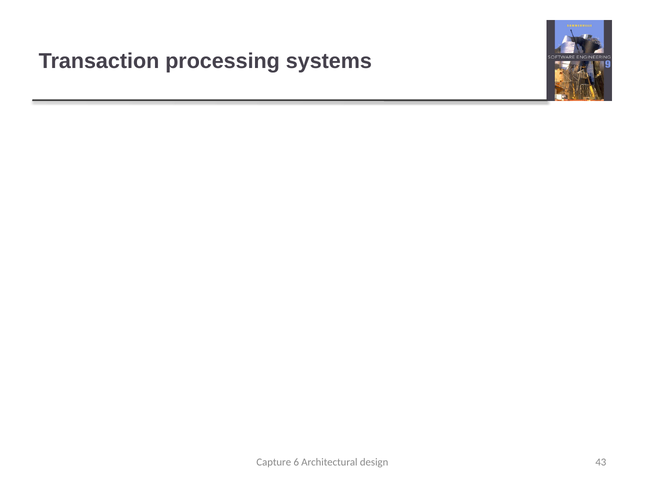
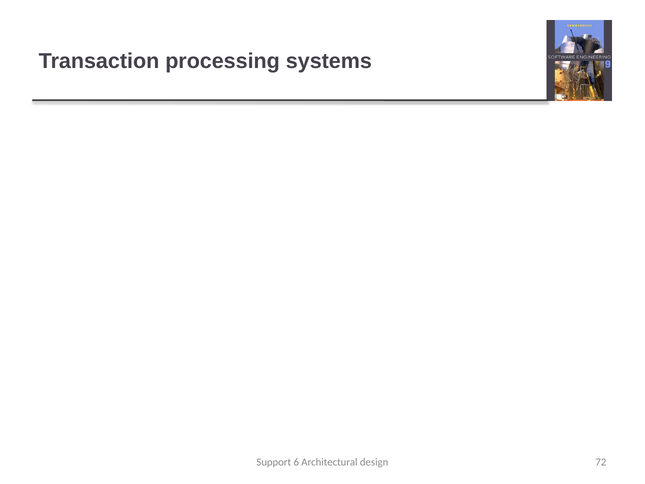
Capture: Capture -> Support (274, 462)
43: 43 -> 72 (601, 462)
